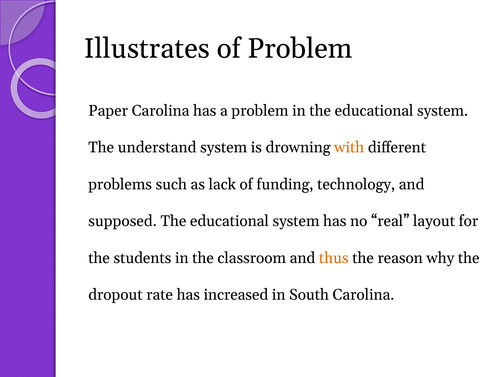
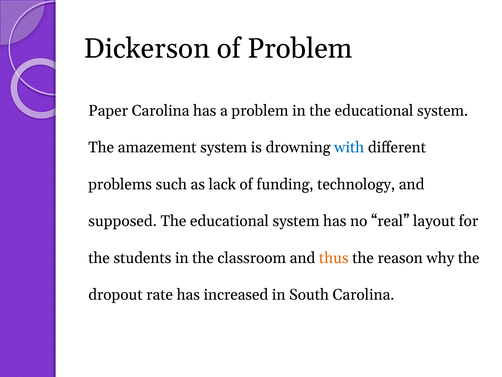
Illustrates: Illustrates -> Dickerson (147, 48)
understand: understand -> amazement (157, 147)
with colour: orange -> blue (349, 147)
